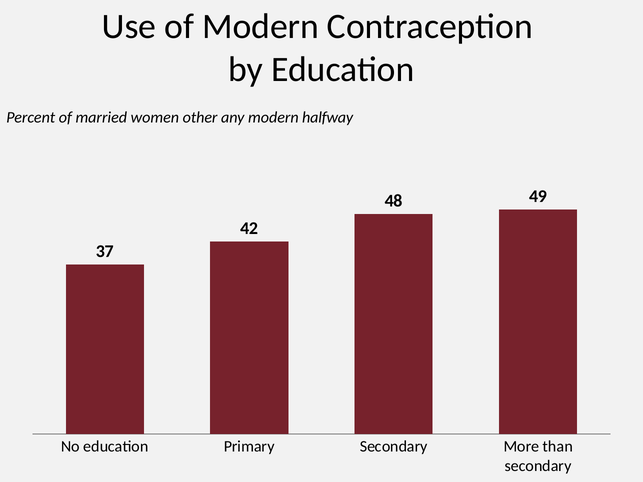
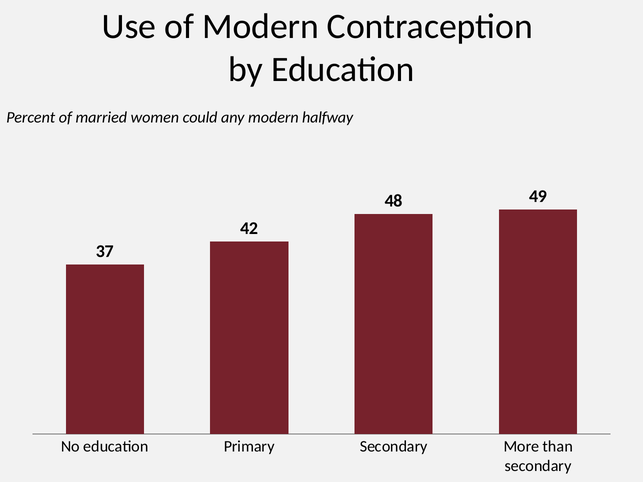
other: other -> could (200, 117)
